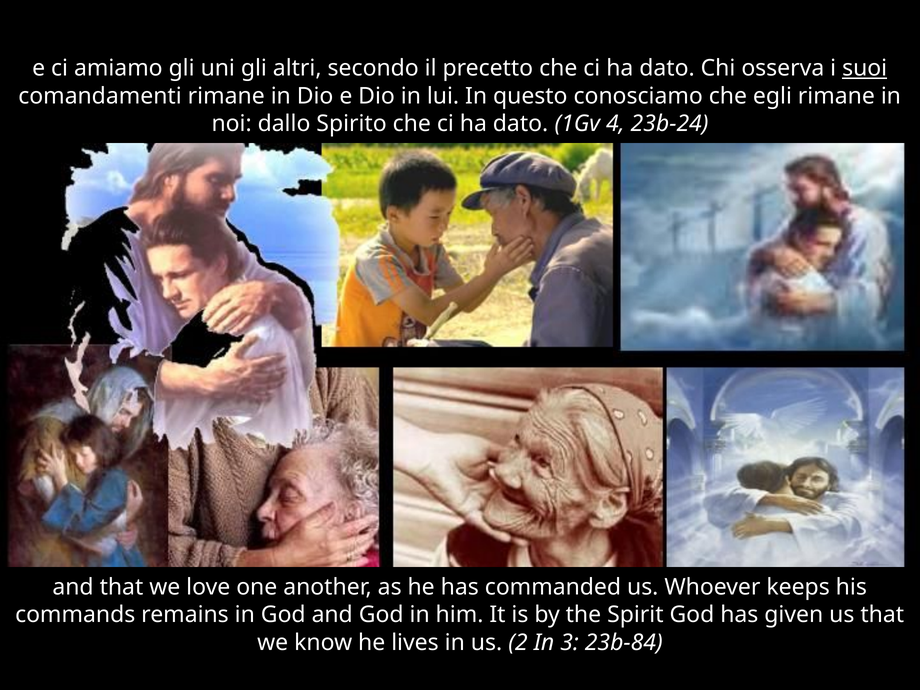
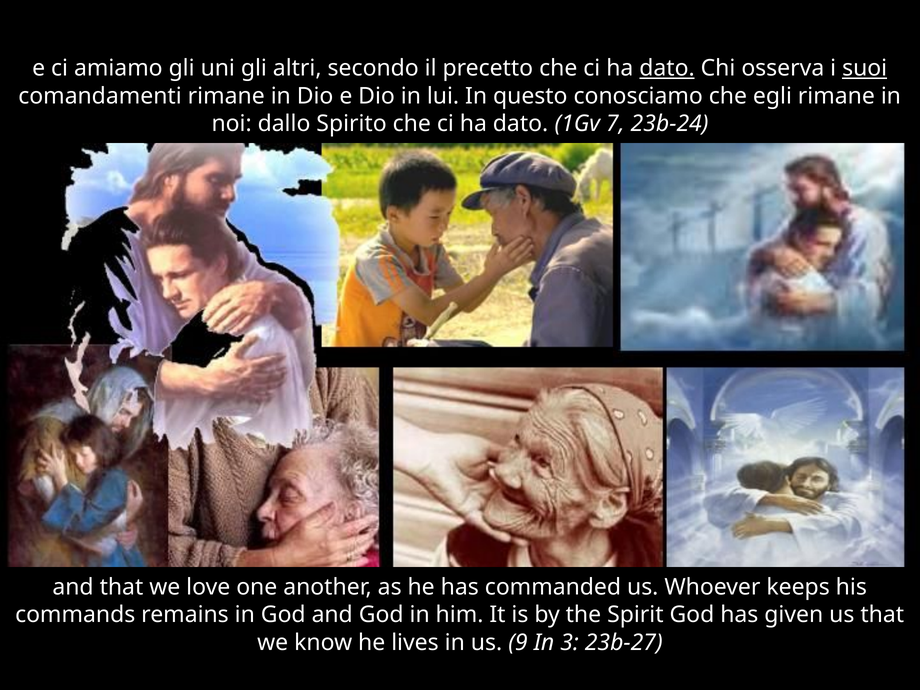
dato underline: none -> present (667, 68)
4: 4 -> 7 (615, 124)
2: 2 -> 9 (518, 642)
23b-84: 23b-84 -> 23b-27 (624, 642)
